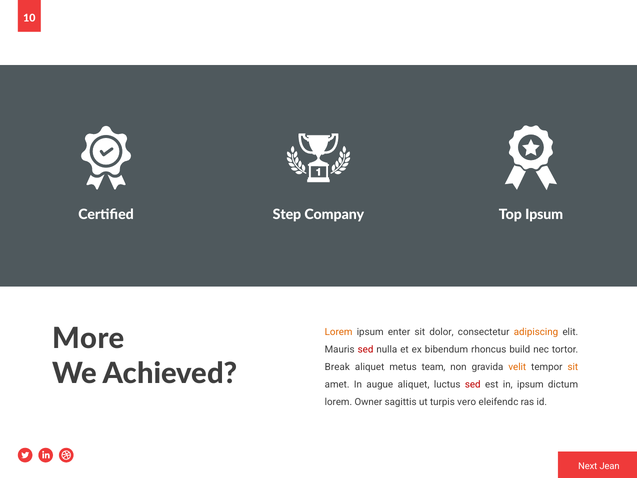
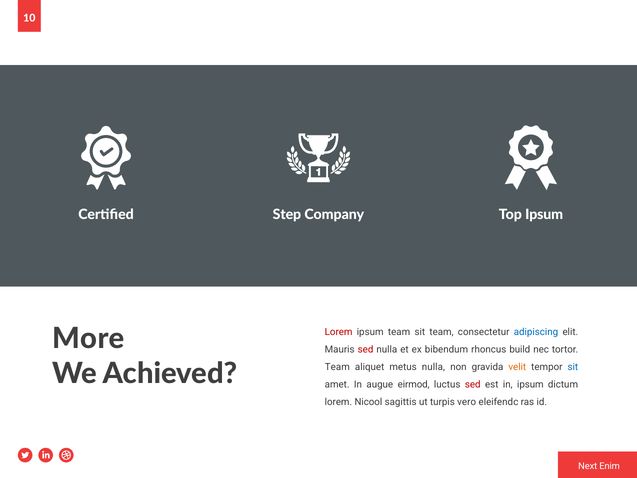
Lorem colour: orange -> red (339, 332)
ipsum enter: enter -> team (399, 332)
sit dolor: dolor -> team (441, 332)
adipiscing colour: orange -> blue (536, 332)
Break: Break -> Team (337, 367)
metus team: team -> nulla (433, 367)
sit colour: orange -> blue (573, 367)
augue aliquet: aliquet -> eirmod (414, 384)
Owner: Owner -> Nicool (368, 402)
Jean: Jean -> Enim (610, 466)
